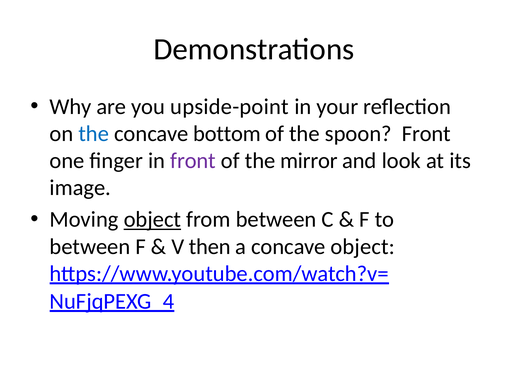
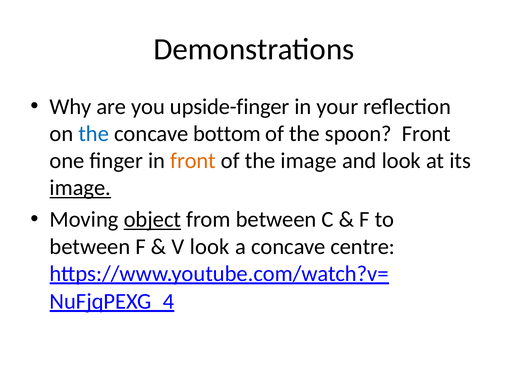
upside-point: upside-point -> upside-finger (230, 107)
front colour: purple -> orange (193, 161)
the mirror: mirror -> image (309, 161)
image underline: none -> present (80, 188)
V then: then -> look (210, 247)
concave object: object -> centre (363, 247)
